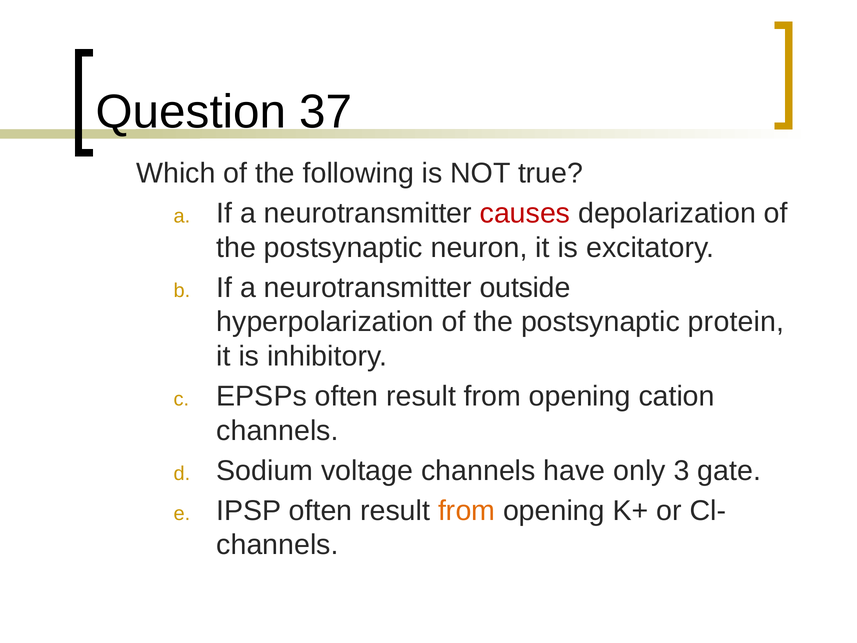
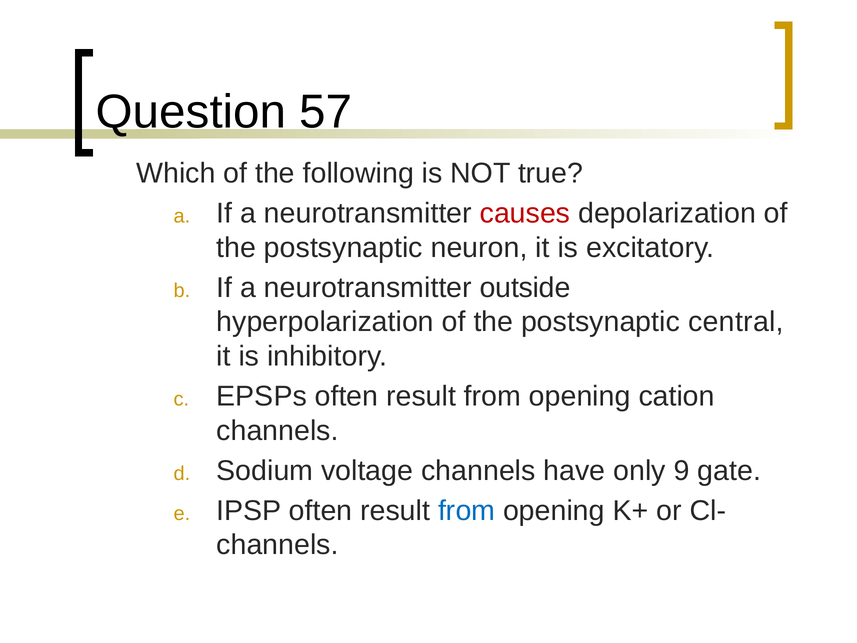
37: 37 -> 57 (326, 112)
protein: protein -> central (736, 322)
3: 3 -> 9 (682, 470)
from colour: orange -> blue (467, 510)
